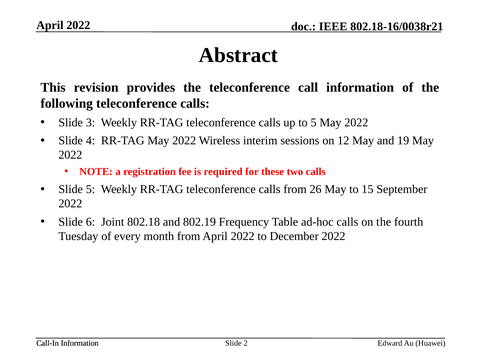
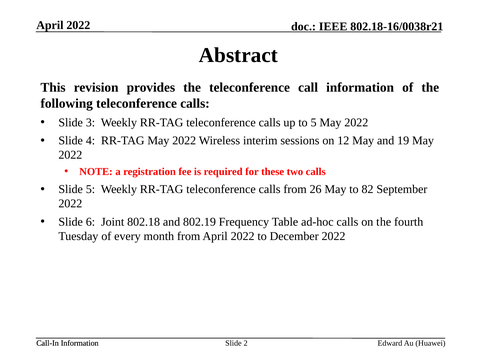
15: 15 -> 82 (367, 189)
